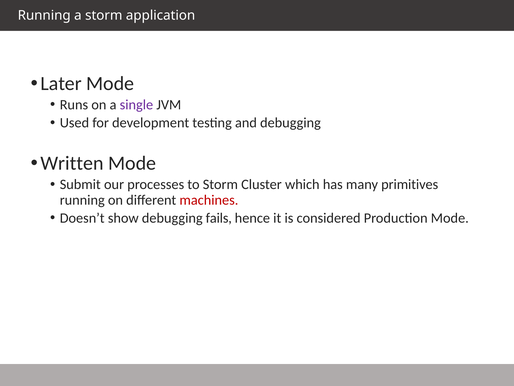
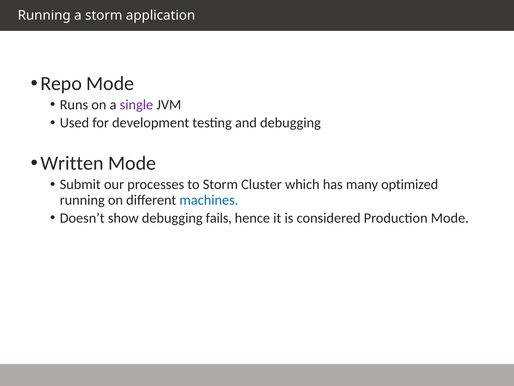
Later: Later -> Repo (61, 83)
primitives: primitives -> optimized (410, 184)
machines colour: red -> blue (209, 200)
